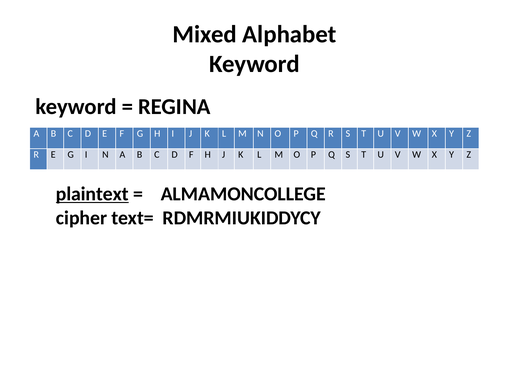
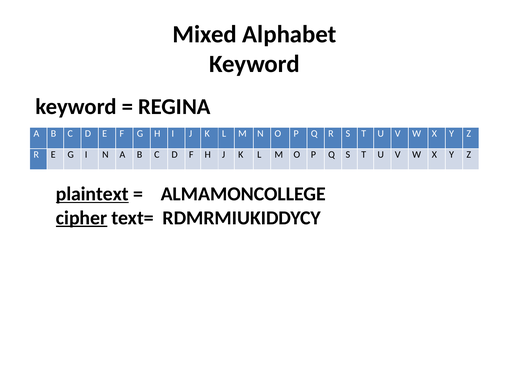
cipher underline: none -> present (82, 218)
